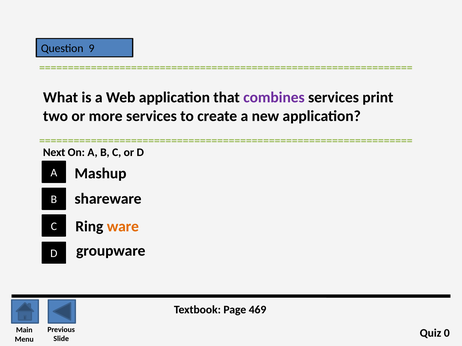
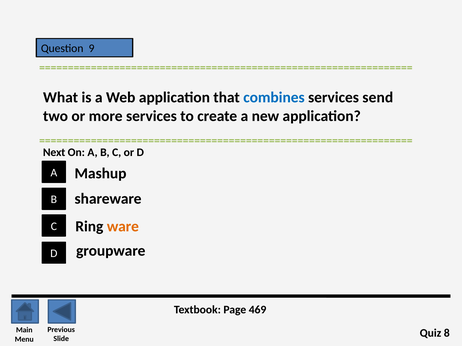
combines colour: purple -> blue (274, 98)
print: print -> send (378, 98)
0: 0 -> 8 (447, 333)
